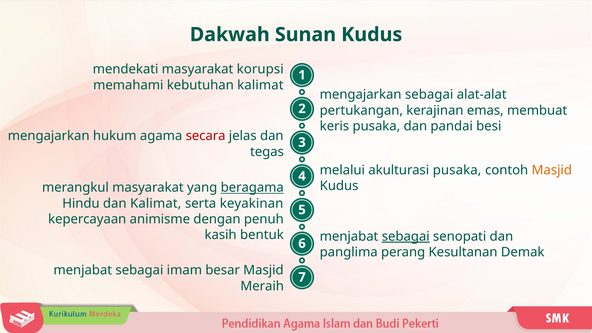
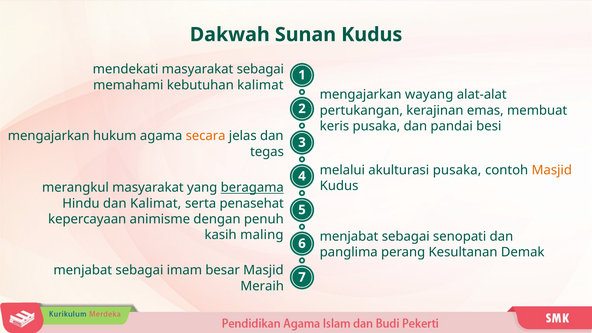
masyarakat korupsi: korupsi -> sebagai (260, 69)
mengajarkan sebagai: sebagai -> wayang (429, 95)
secara colour: red -> orange (206, 136)
keyakinan: keyakinan -> penasehat (252, 203)
bentuk: bentuk -> maling (262, 235)
sebagai underline: present -> none (406, 236)
